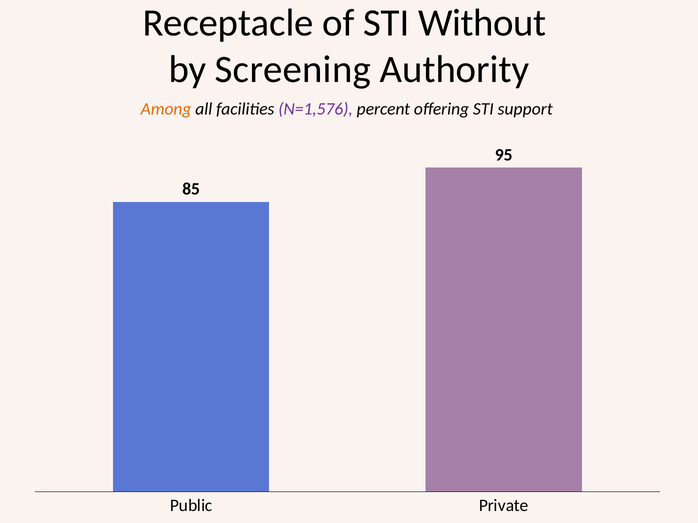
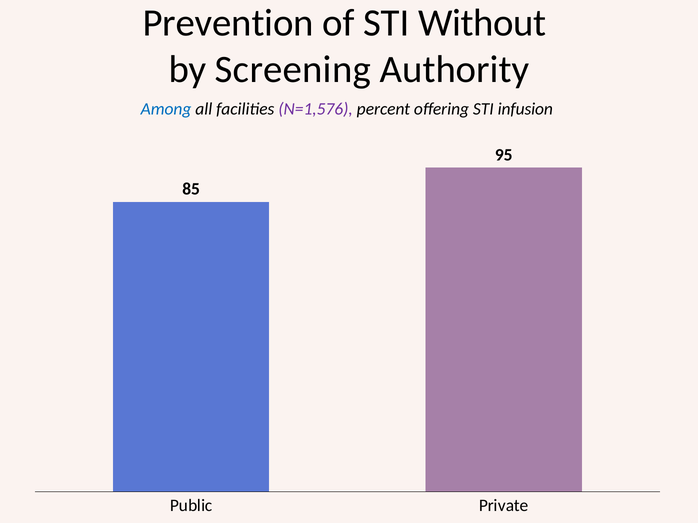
Receptacle: Receptacle -> Prevention (228, 23)
Among colour: orange -> blue (166, 109)
support: support -> infusion (525, 109)
